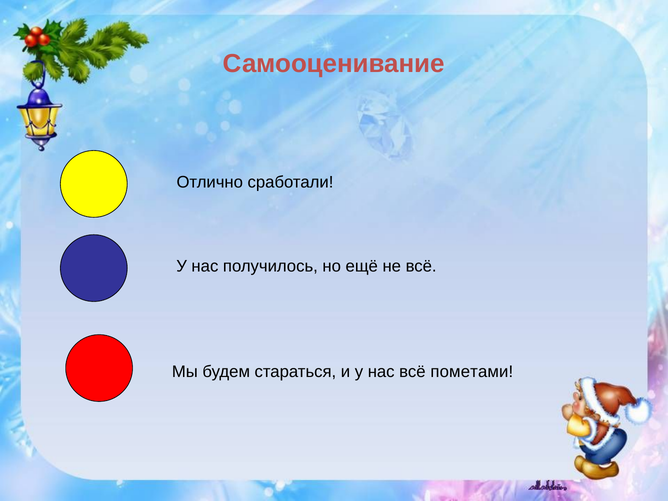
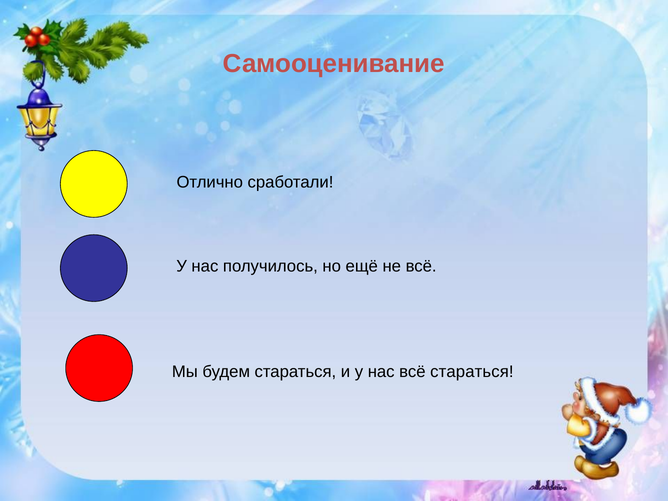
всё пометами: пометами -> стараться (472, 372)
